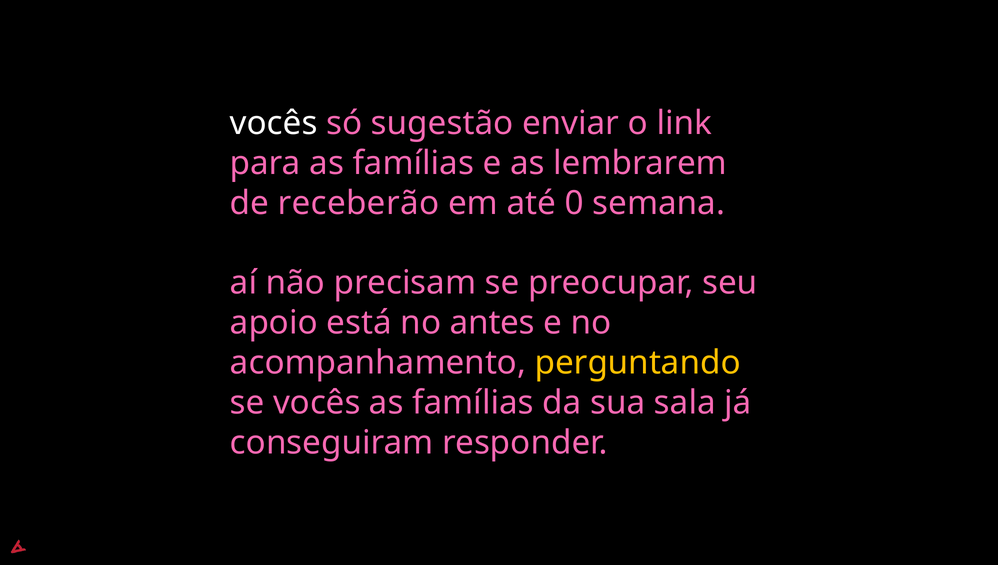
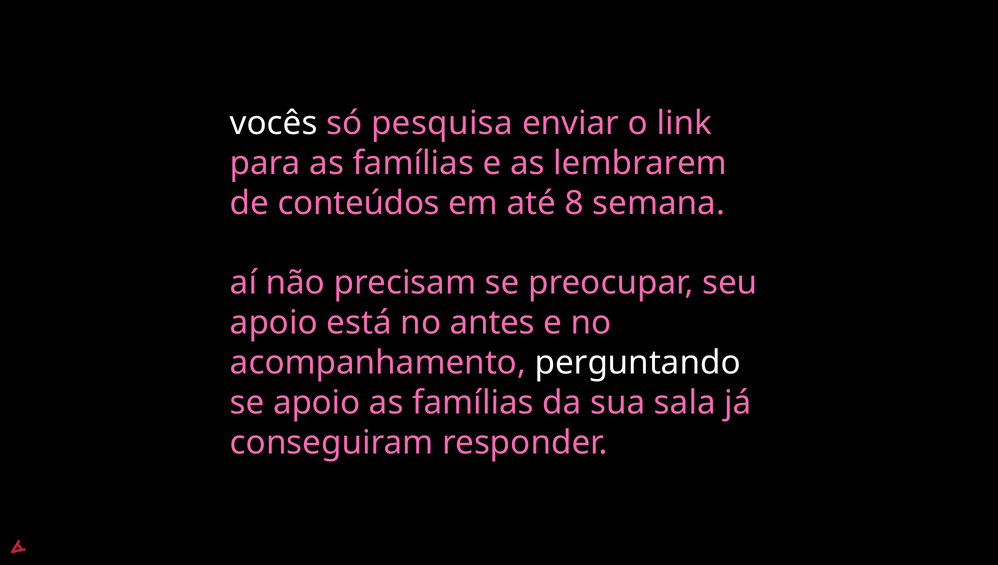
sugestão: sugestão -> pesquisa (442, 123)
receberão: receberão -> conteúdos (359, 203)
0: 0 -> 8 (574, 203)
perguntando colour: yellow -> white (638, 363)
se vocês: vocês -> apoio (317, 403)
